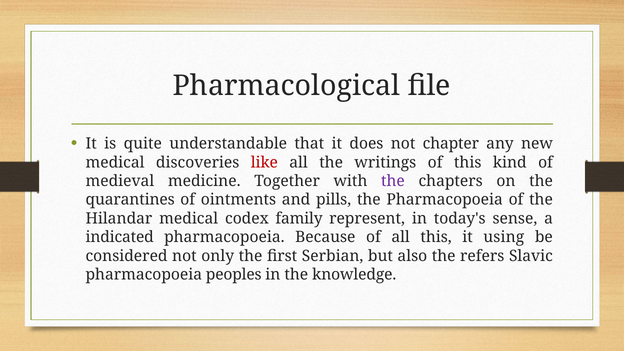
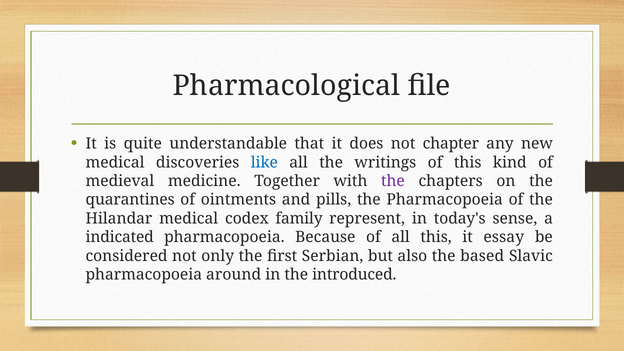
like colour: red -> blue (264, 162)
using: using -> essay (504, 237)
refers: refers -> based (482, 256)
peoples: peoples -> around (234, 275)
knowledge: knowledge -> introduced (354, 275)
